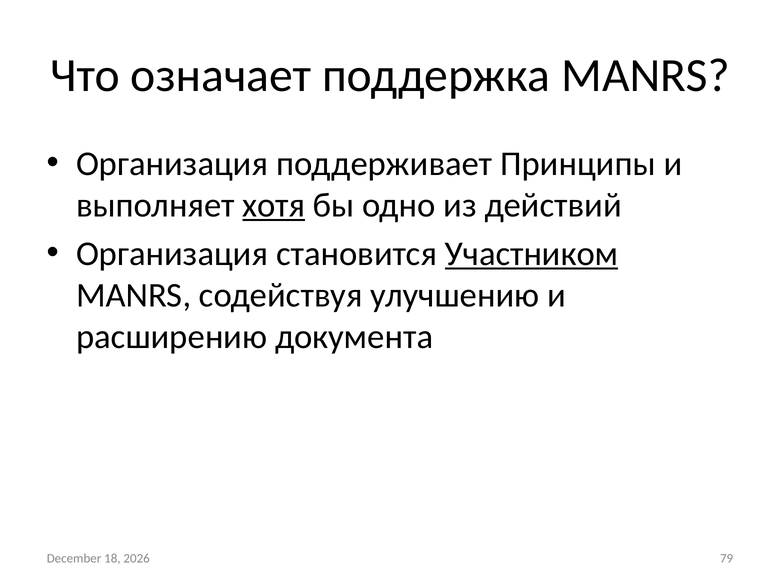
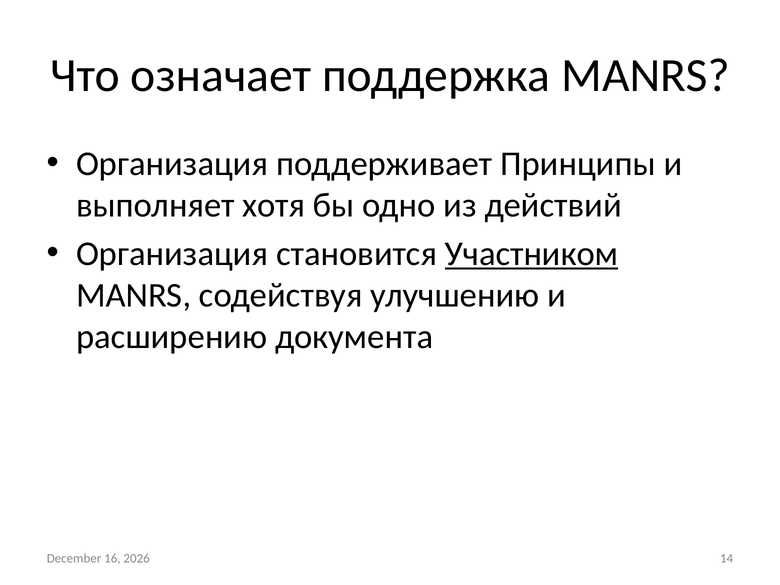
хотя underline: present -> none (274, 205)
18: 18 -> 16 (112, 559)
79: 79 -> 14 (727, 559)
